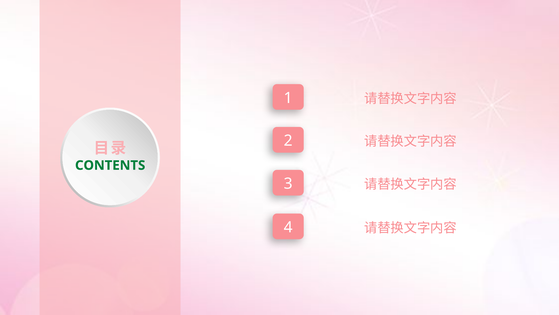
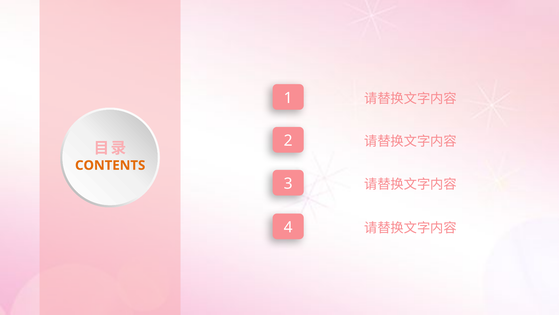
CONTENTS colour: green -> orange (110, 165)
